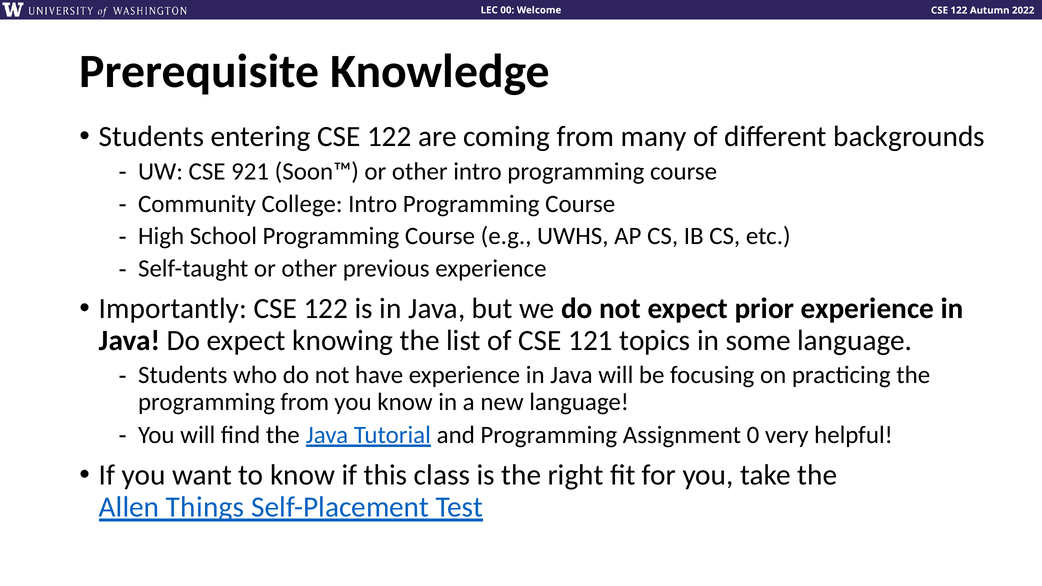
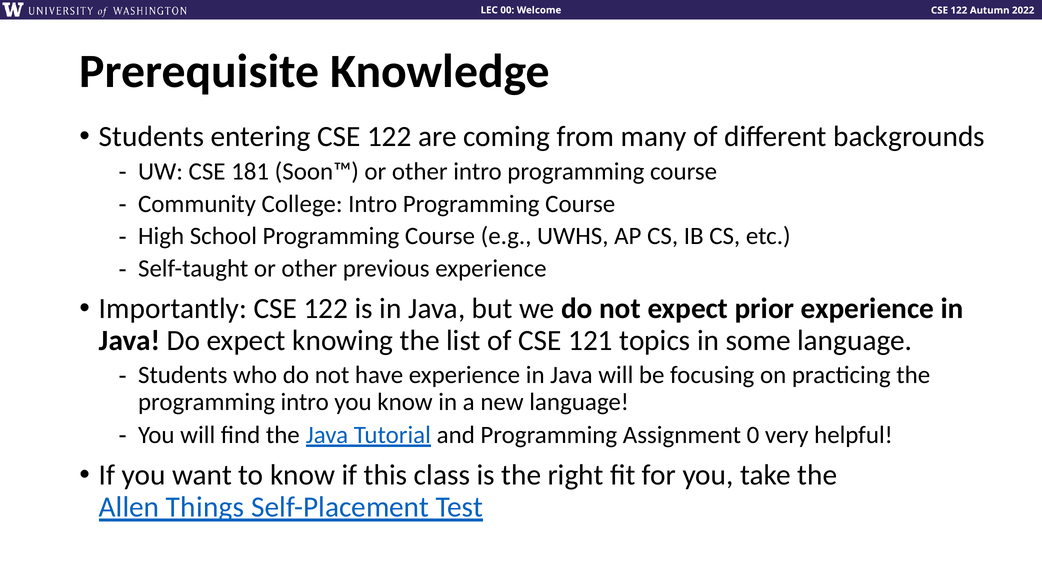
921: 921 -> 181 (250, 172)
programming from: from -> intro (305, 402)
